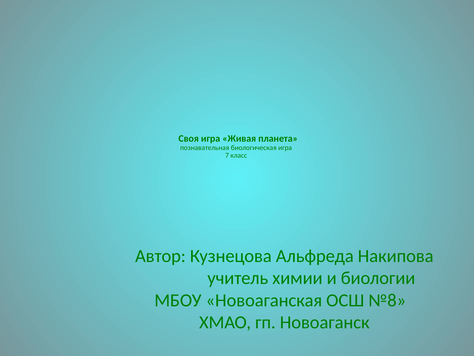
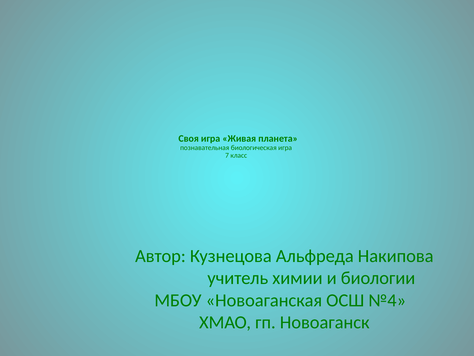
№8: №8 -> №4 (387, 300)
